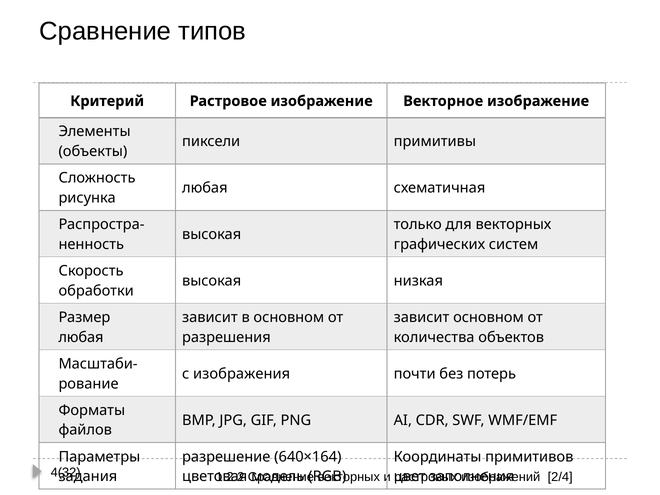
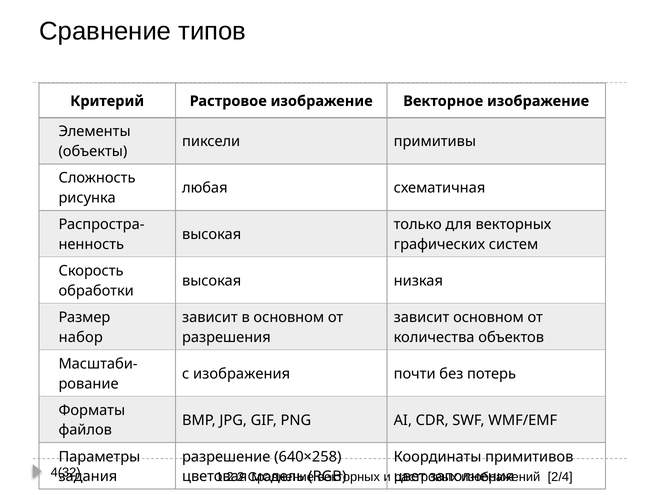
любая: любая -> набор (81, 337)
640×164: 640×164 -> 640×258 (308, 457)
